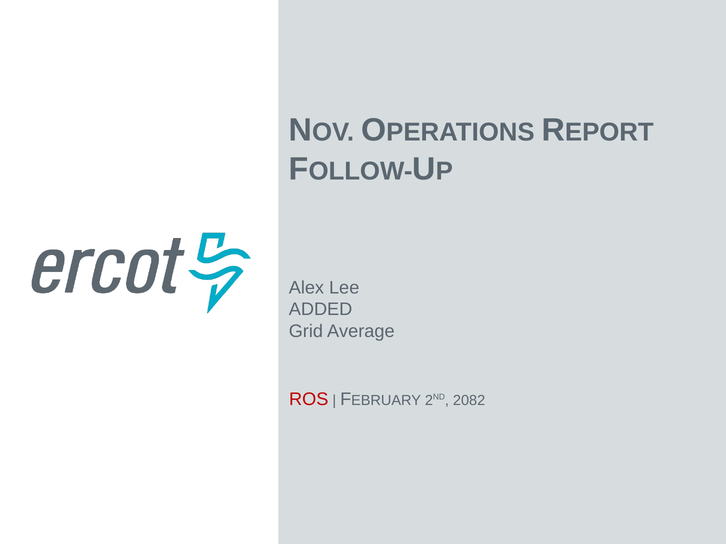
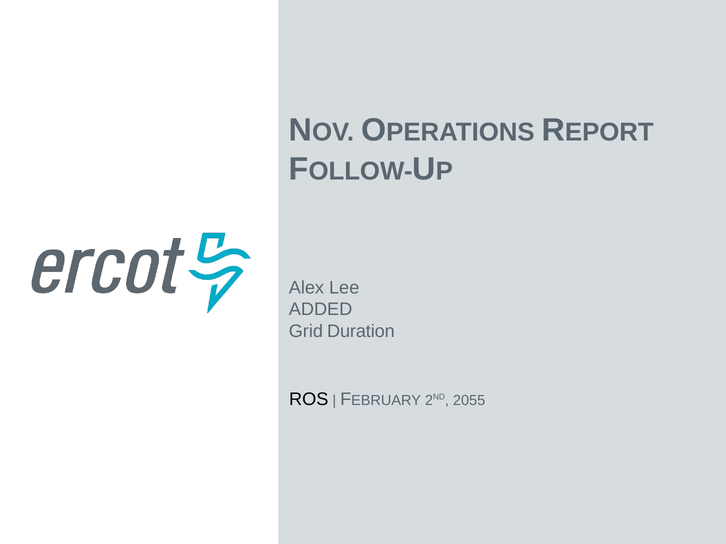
Average: Average -> Duration (361, 332)
ROS colour: red -> black (309, 400)
2082: 2082 -> 2055 (469, 401)
